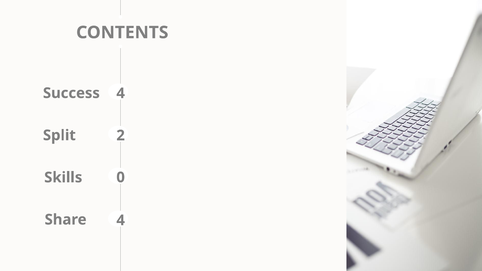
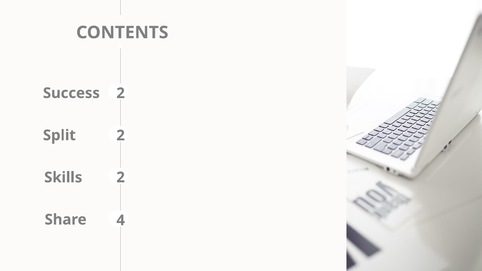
Success 4: 4 -> 2 (121, 93)
Skills 0: 0 -> 2 (121, 177)
